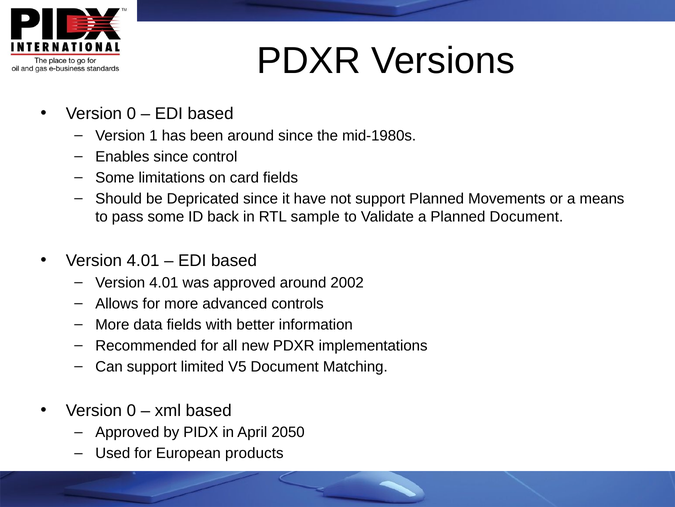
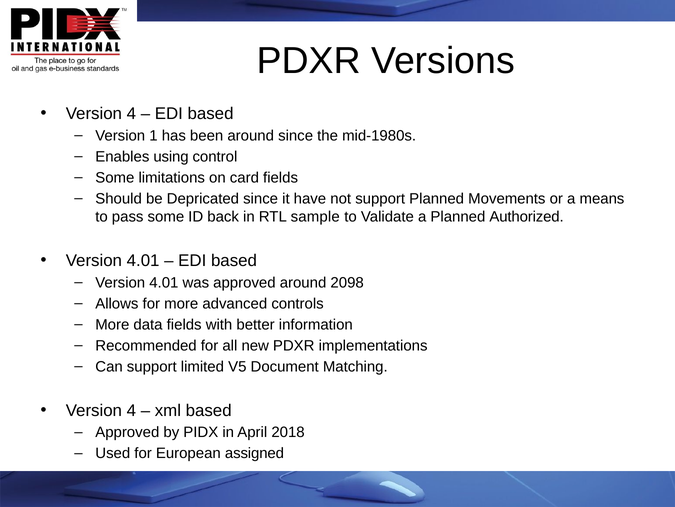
0: 0 -> 4 (131, 114)
Enables since: since -> using (171, 157)
Planned Document: Document -> Authorized (527, 217)
2002: 2002 -> 2098 (347, 282)
0: 0 -> 4 (131, 410)
2050: 2050 -> 2018 (288, 432)
products: products -> assigned (254, 453)
